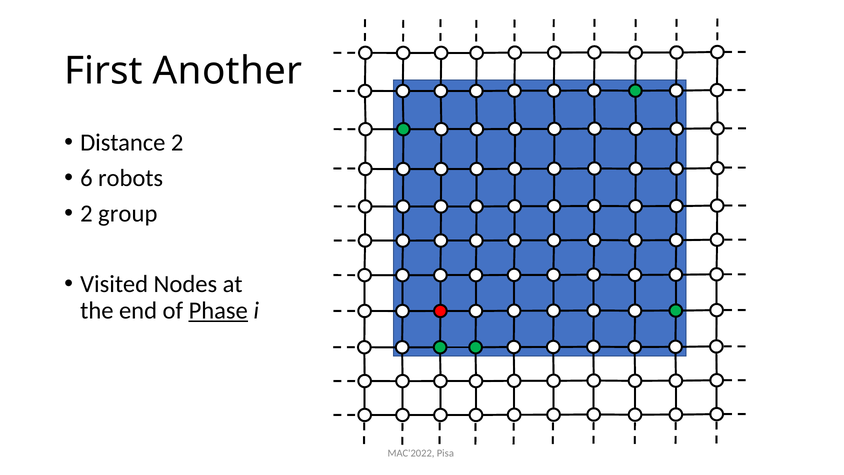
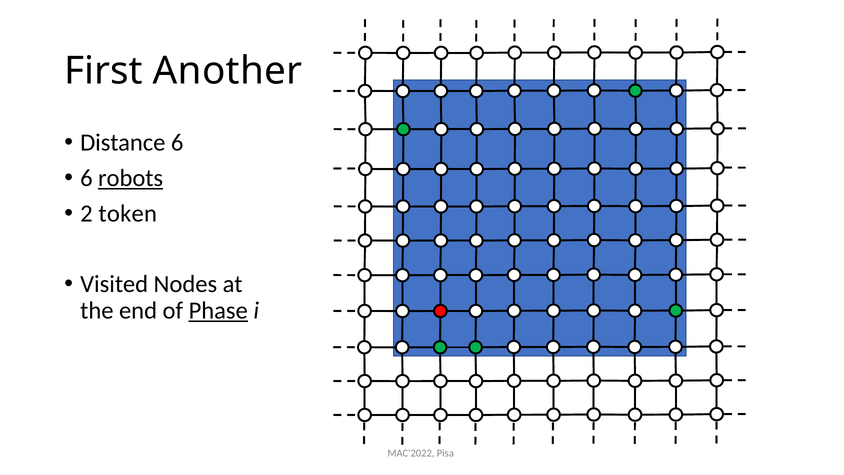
Distance 2: 2 -> 6 (177, 143)
robots underline: none -> present (131, 178)
group: group -> token (128, 213)
